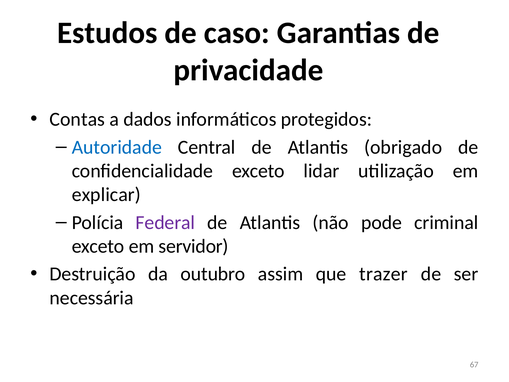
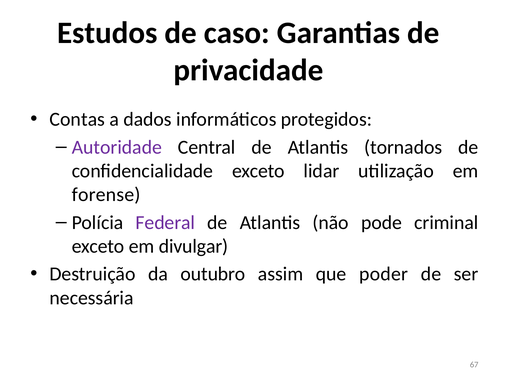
Autoridade colour: blue -> purple (117, 147)
obrigado: obrigado -> tornados (403, 147)
explicar: explicar -> forense (106, 195)
servidor: servidor -> divulgar (194, 246)
trazer: trazer -> poder (384, 274)
